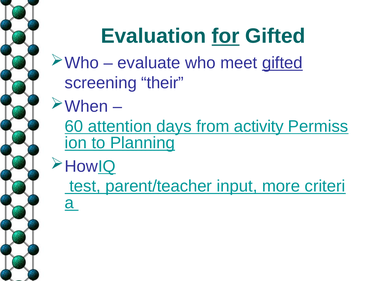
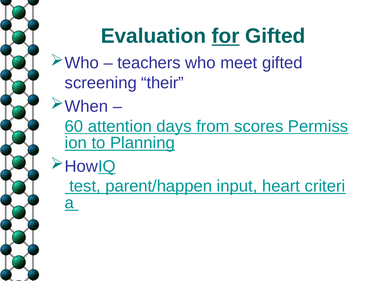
evaluate: evaluate -> teachers (149, 63)
gifted underline: present -> none (282, 63)
activity: activity -> scores (259, 126)
parent/teacher: parent/teacher -> parent/happen (159, 186)
more: more -> heart (281, 186)
